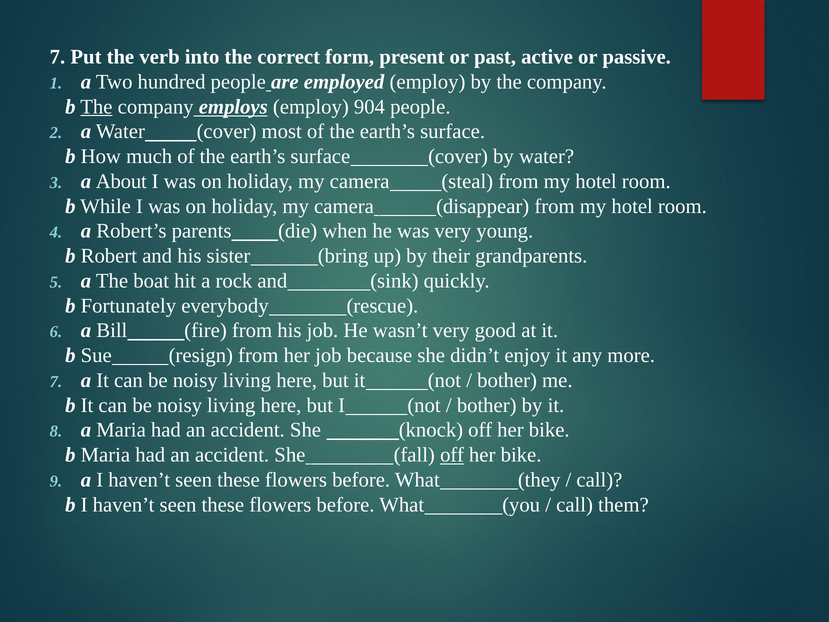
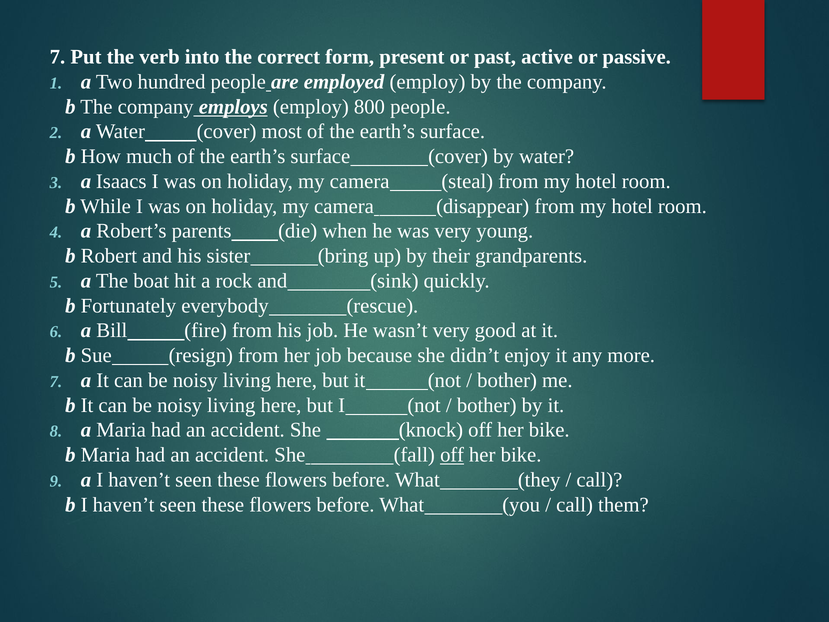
The underline: present -> none (96, 107)
904: 904 -> 800 (369, 107)
About: About -> Isaacs (121, 181)
